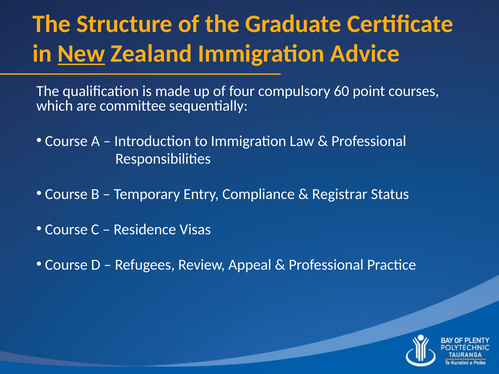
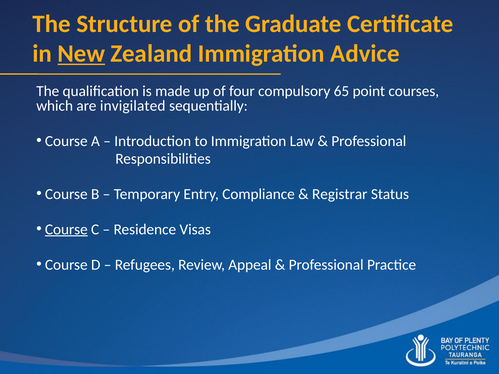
60: 60 -> 65 (341, 91)
committee: committee -> invigilated (133, 106)
Course underline: none -> present (66, 229)
